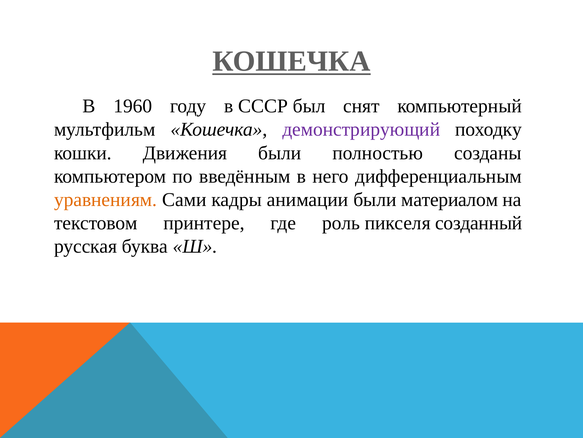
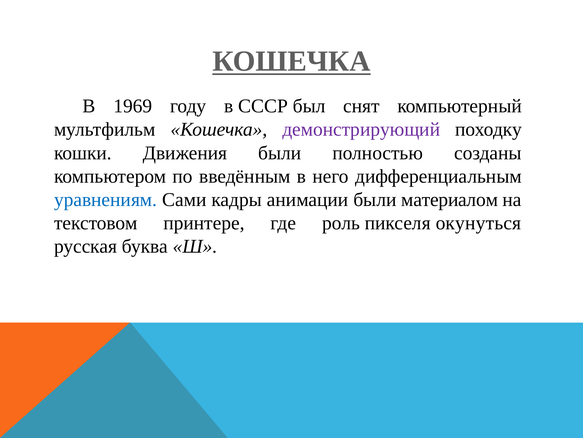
1960: 1960 -> 1969 (133, 106)
уравнениям colour: orange -> blue (106, 199)
созданный: созданный -> окунуться (478, 223)
